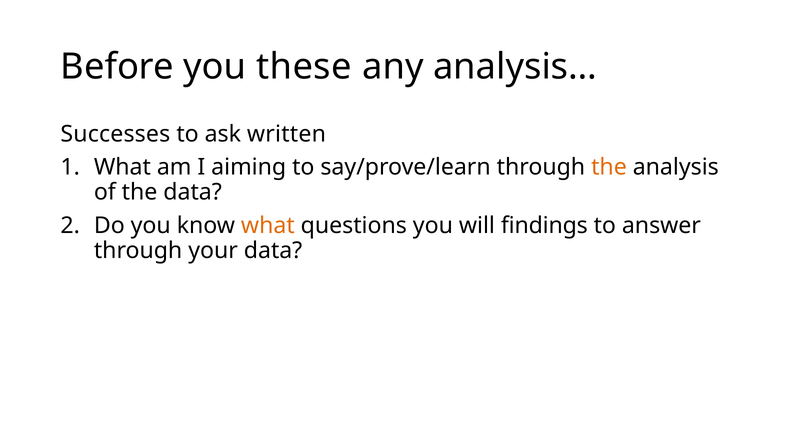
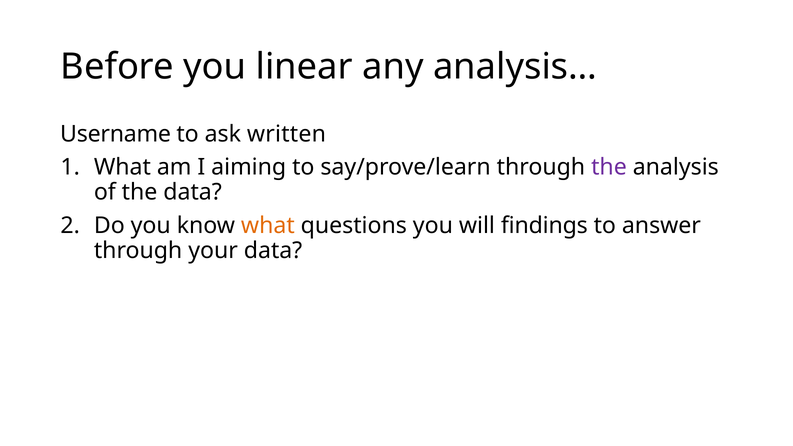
these: these -> linear (304, 67)
Successes: Successes -> Username (116, 134)
the colour: orange -> purple (609, 167)
